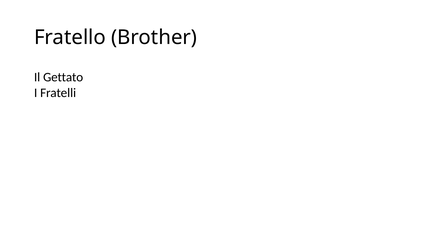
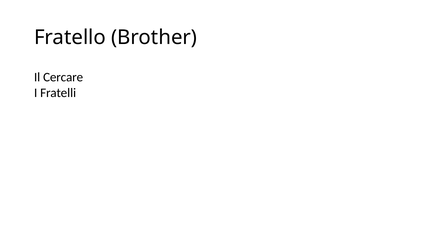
Gettato: Gettato -> Cercare (63, 77)
